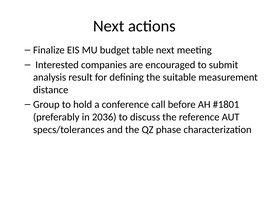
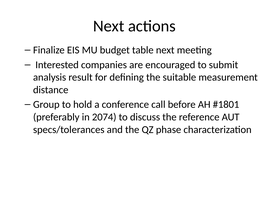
2036: 2036 -> 2074 (104, 117)
